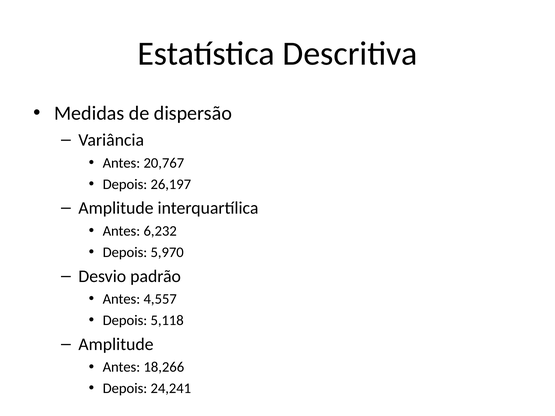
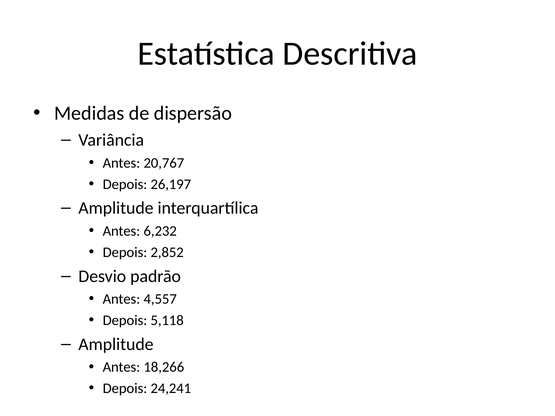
5,970: 5,970 -> 2,852 (167, 252)
